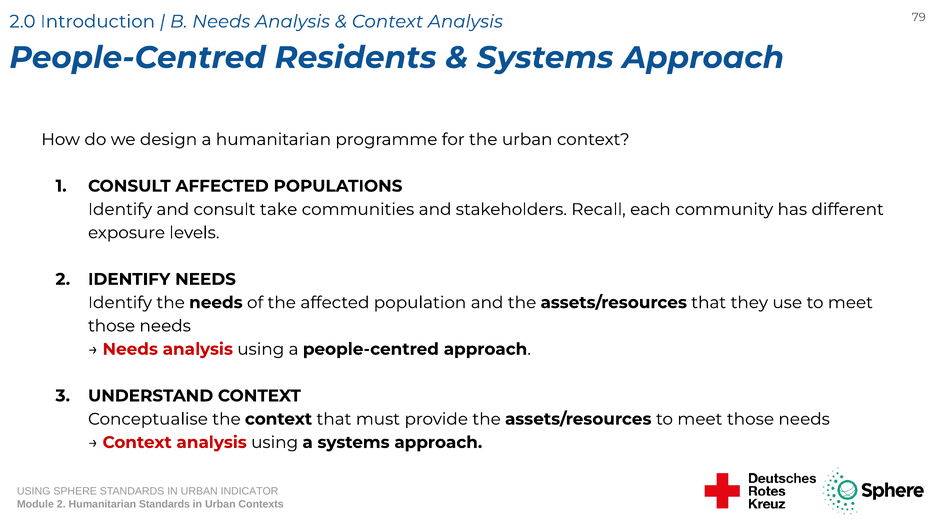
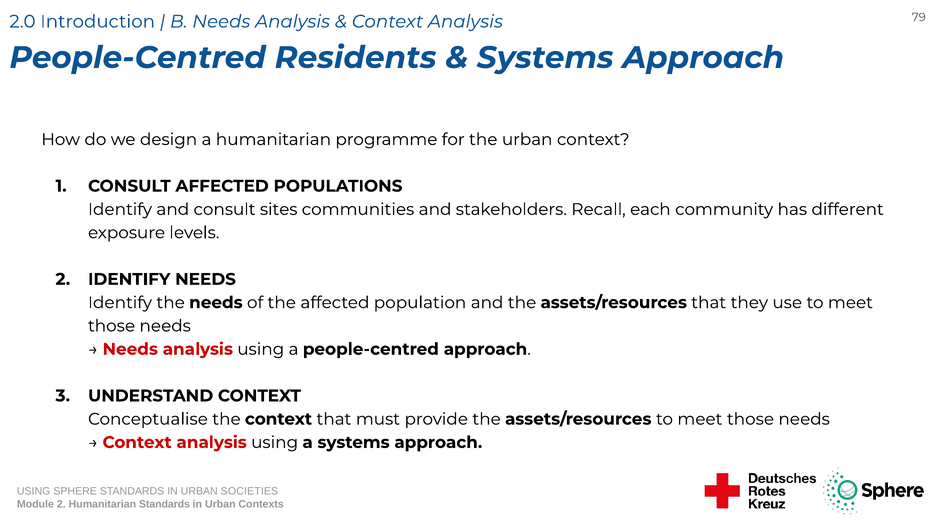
take: take -> sites (279, 209)
INDICATOR: INDICATOR -> SOCIETIES (249, 491)
